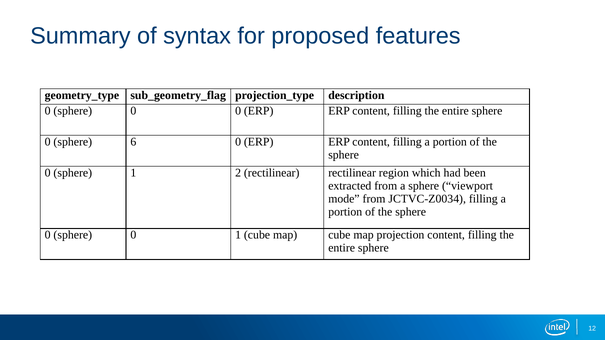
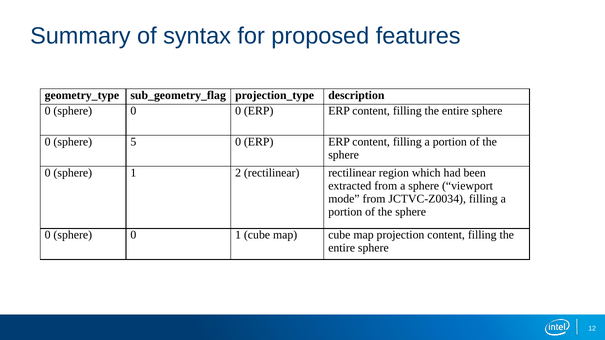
6: 6 -> 5 (133, 142)
